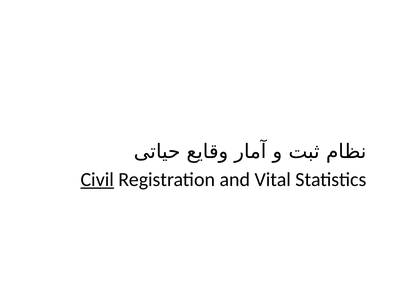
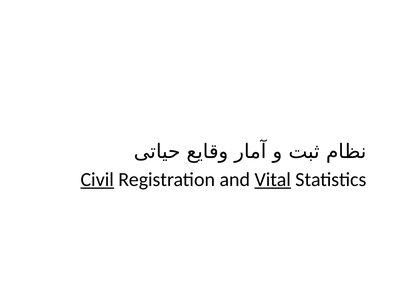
Vital underline: none -> present (273, 180)
